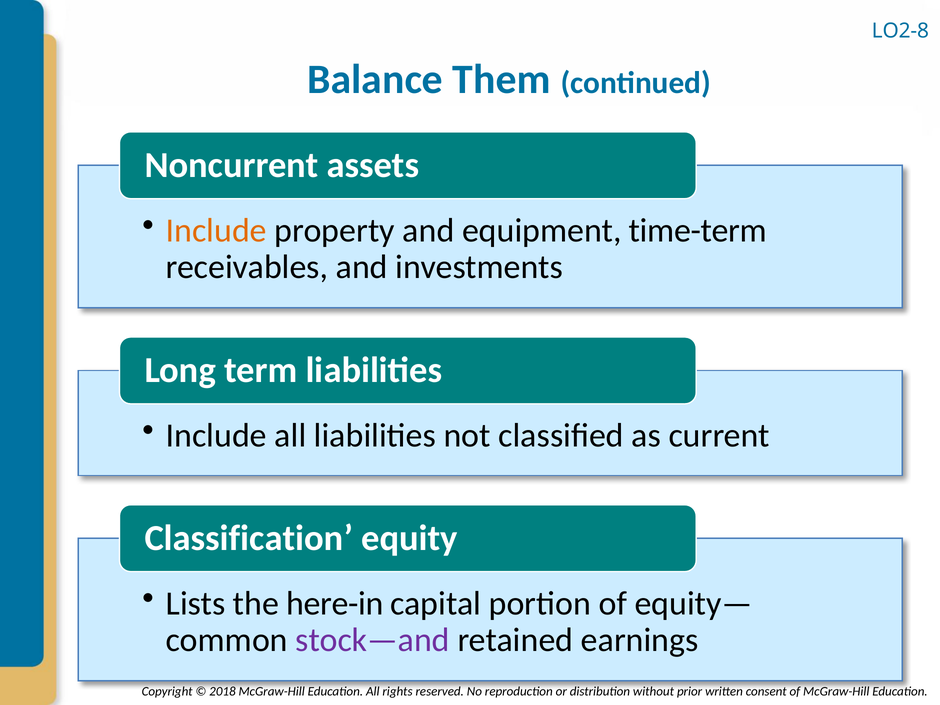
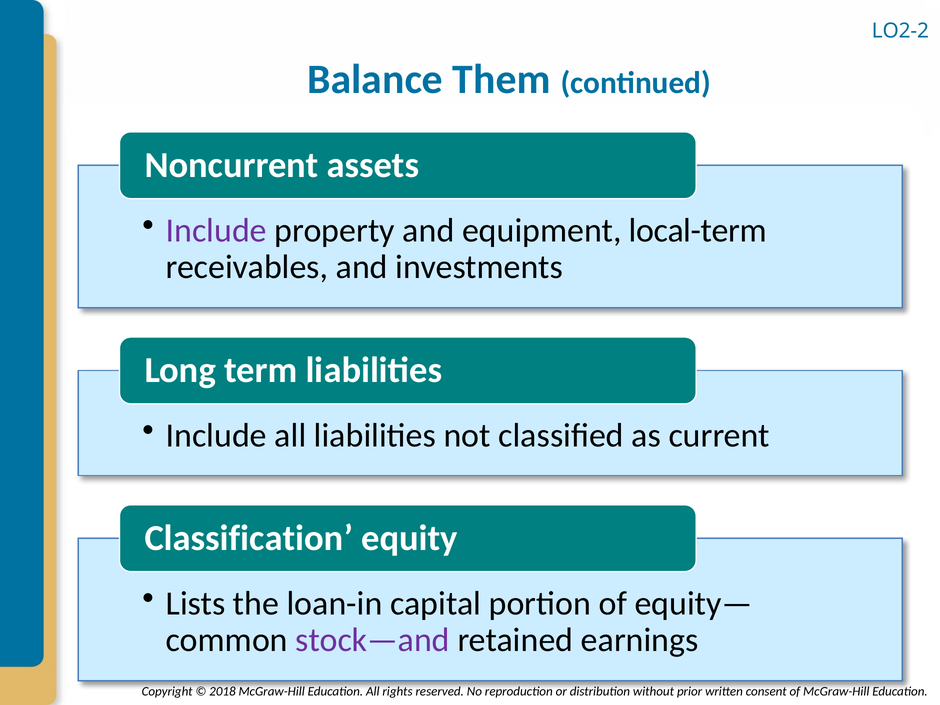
LO2-8: LO2-8 -> LO2-2 (900, 31)
Include colour: orange -> purple (216, 230)
time-term: time-term -> local-term (698, 230)
here-in: here-in -> loan-in (335, 603)
